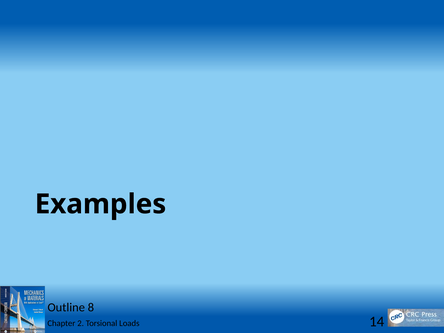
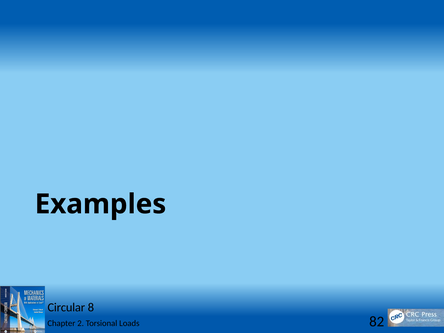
Outline: Outline -> Circular (66, 307)
14: 14 -> 82 (377, 321)
